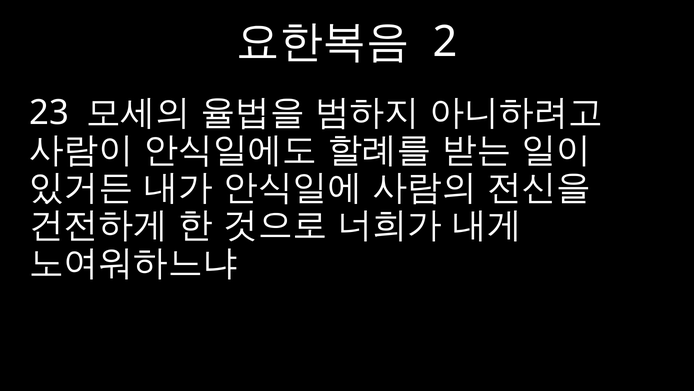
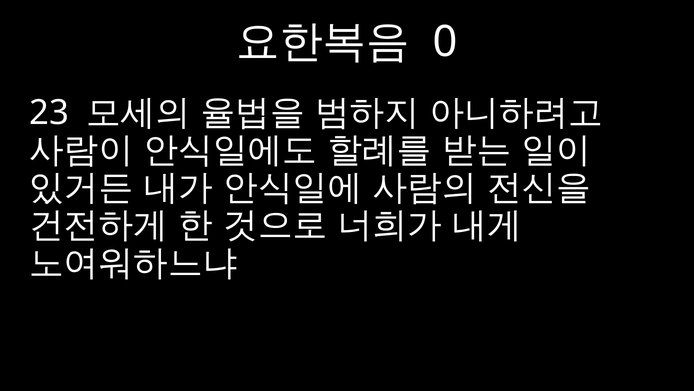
2: 2 -> 0 (445, 42)
